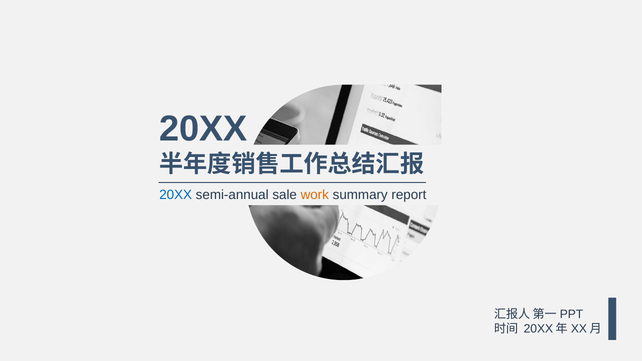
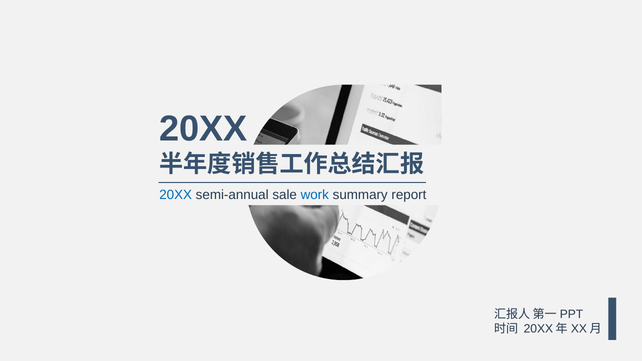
work colour: orange -> blue (315, 195)
